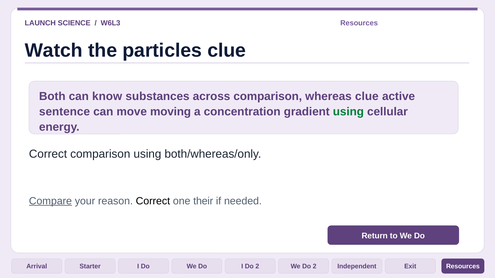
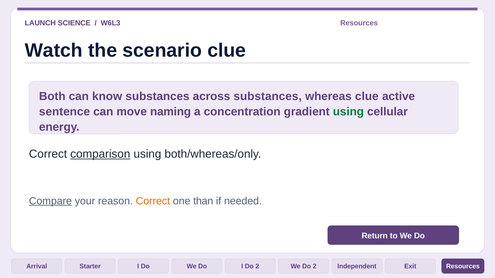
particles: particles -> scenario (162, 50)
across comparison: comparison -> substances (268, 97)
moving: moving -> naming (171, 112)
comparison underline: none -> present (100, 154)
Correct colour: black -> orange (153, 201)
their: their -> than (203, 201)
